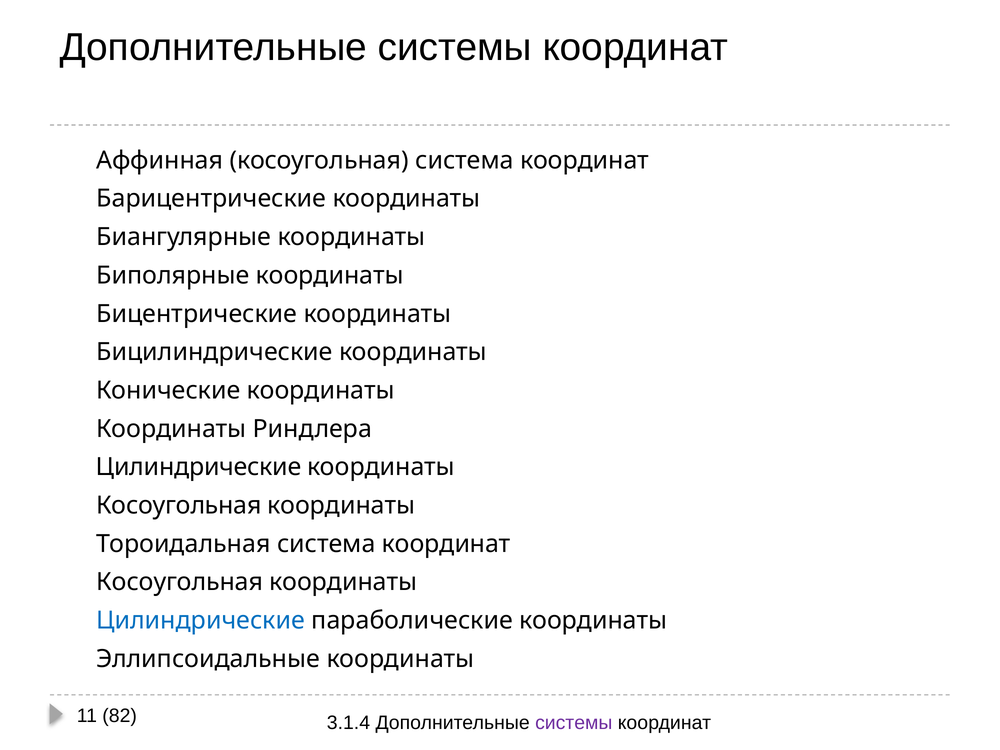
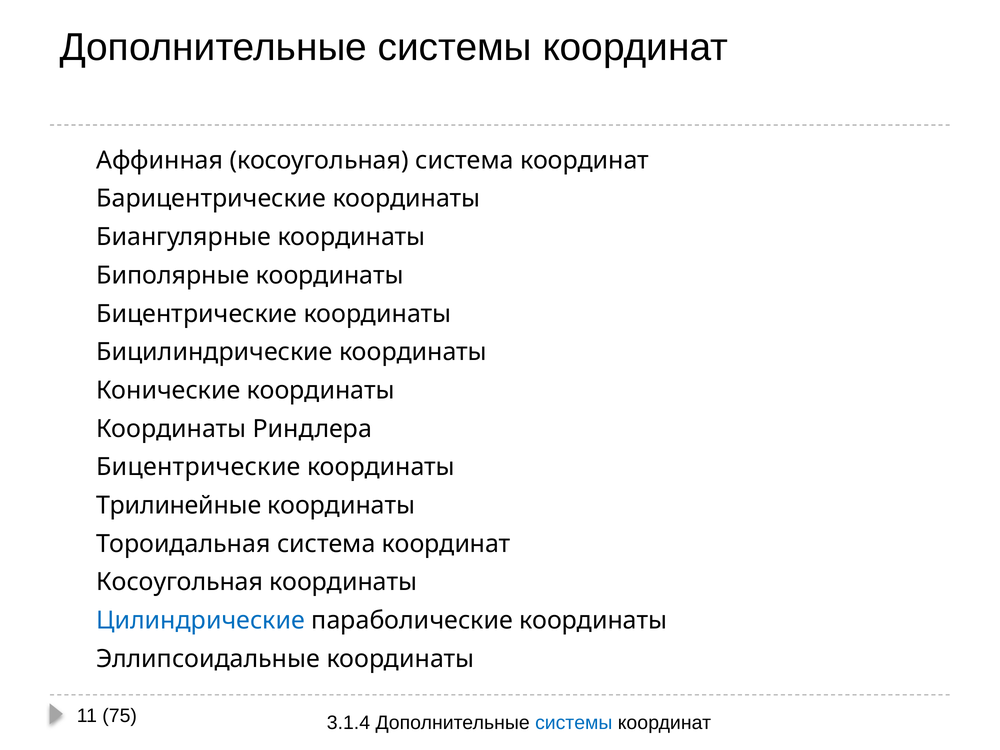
Цилиндрические: Цилиндрические -> Бицентрические (198, 467)
Косоугольная: Косоугольная -> Трилинейные (179, 505)
82: 82 -> 75 (120, 716)
системы colour: purple -> blue (574, 723)
